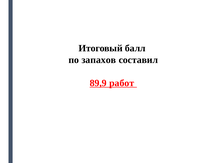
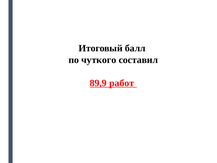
запахов: запахов -> чуткого (99, 60)
